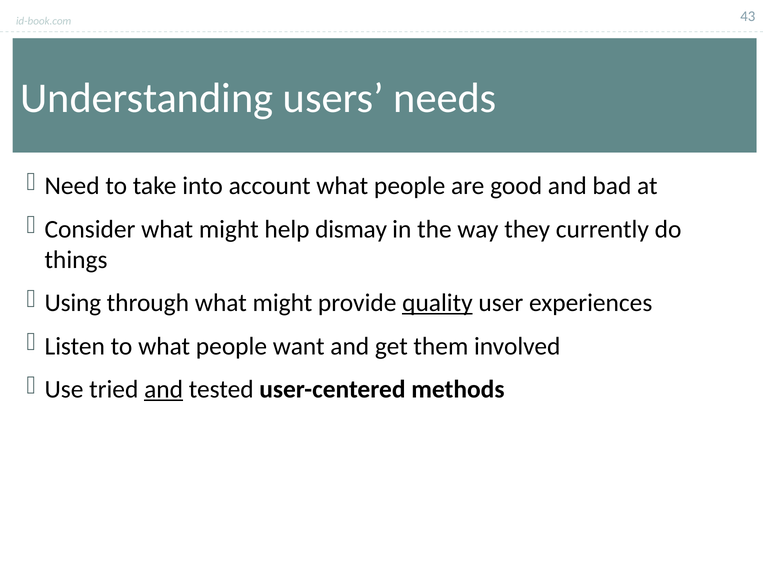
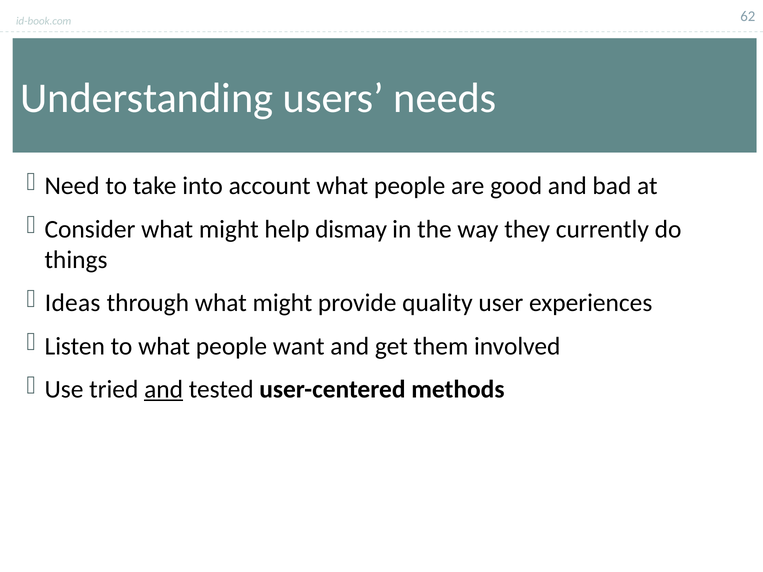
43: 43 -> 62 (748, 16)
Using: Using -> Ideas (73, 303)
quality underline: present -> none (437, 303)
